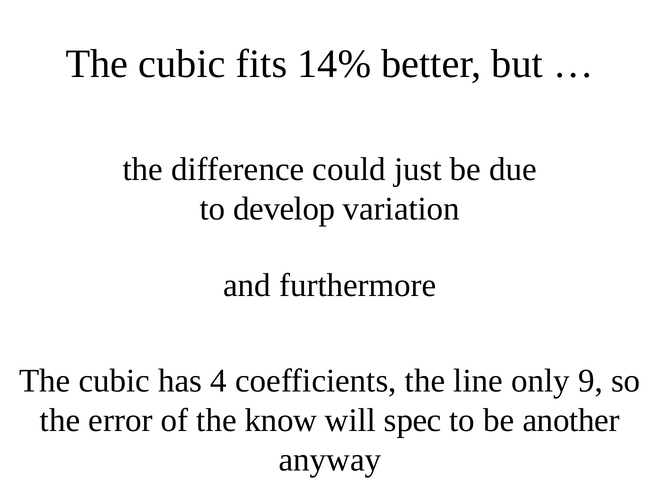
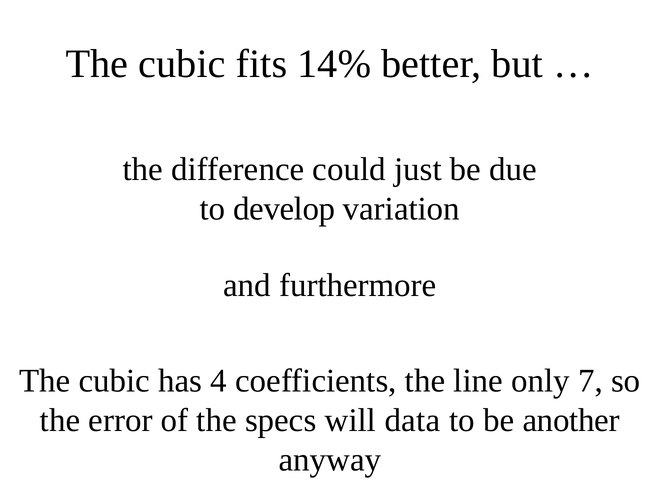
9: 9 -> 7 (590, 381)
know: know -> specs (281, 420)
spec: spec -> data (412, 420)
